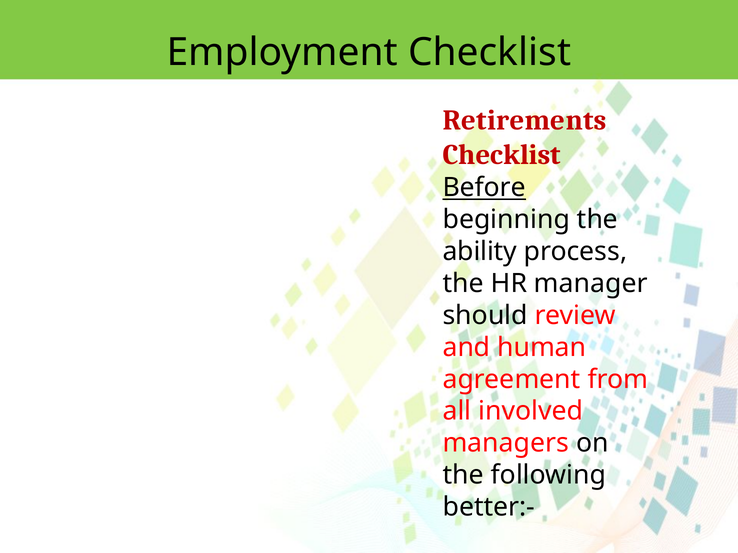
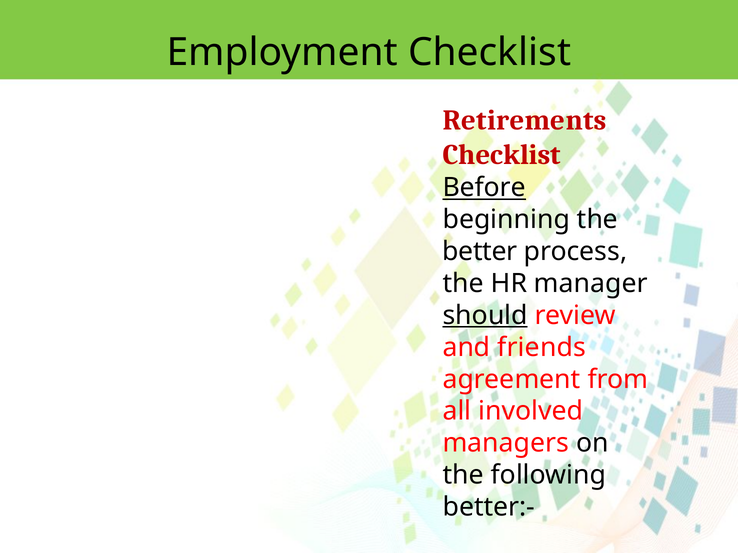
ability: ability -> better (480, 252)
should underline: none -> present (485, 316)
human: human -> friends (542, 348)
